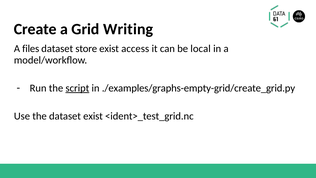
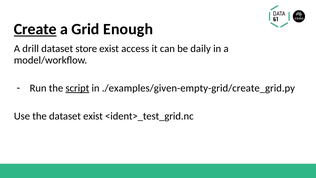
Create underline: none -> present (35, 29)
Writing: Writing -> Enough (128, 29)
files: files -> drill (31, 49)
local: local -> daily (201, 49)
./examples/graphs-empty-grid/create_grid.py: ./examples/graphs-empty-grid/create_grid.py -> ./examples/given-empty-grid/create_grid.py (198, 88)
